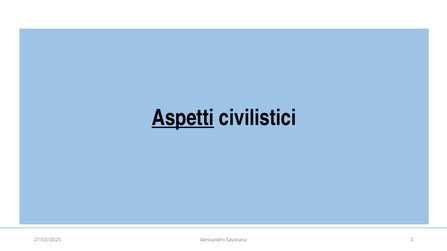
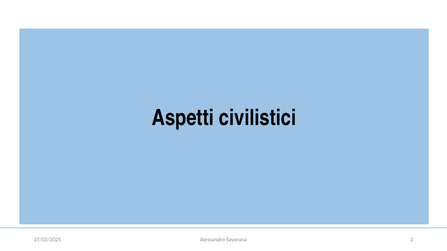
Aspetti underline: present -> none (183, 118)
